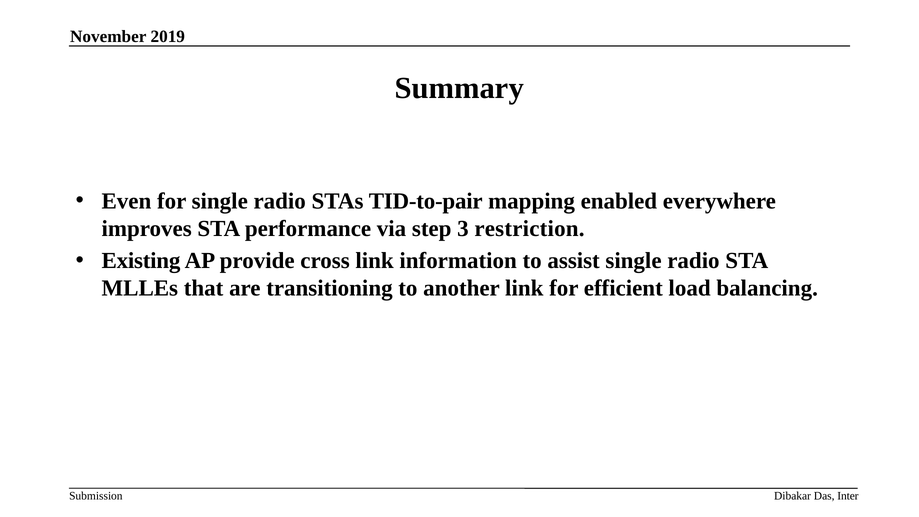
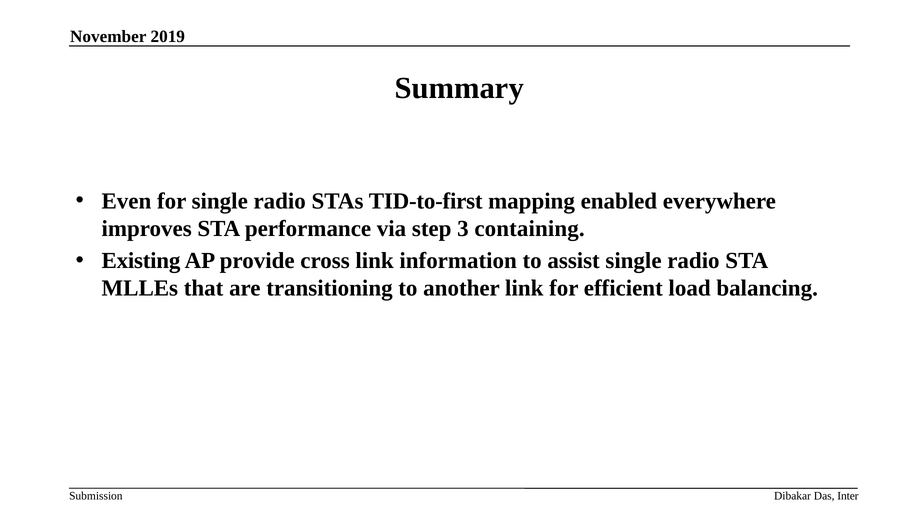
TID-to-pair: TID-to-pair -> TID-to-first (426, 201)
restriction: restriction -> containing (530, 229)
